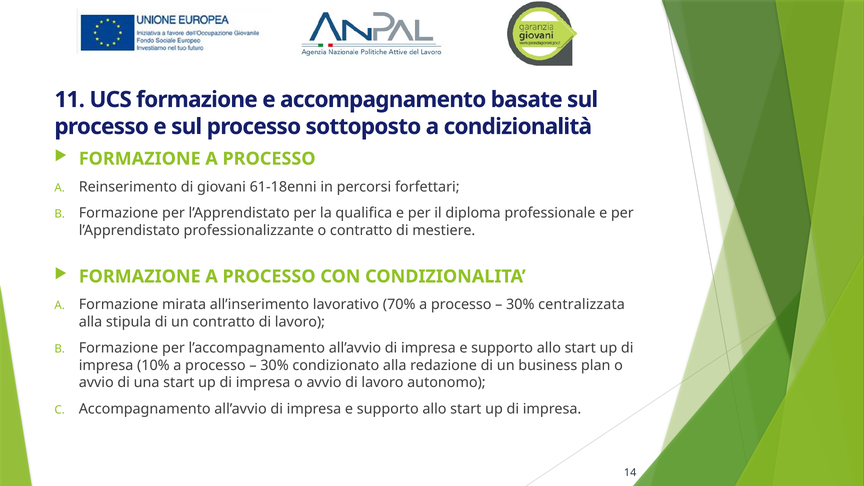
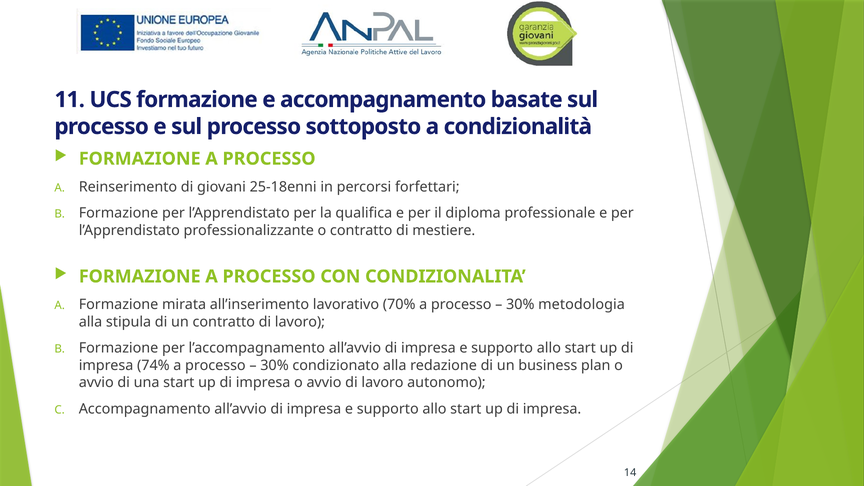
61-18enni: 61-18enni -> 25-18enni (283, 187)
centralizzata: centralizzata -> metodologia (582, 305)
10%: 10% -> 74% (153, 365)
